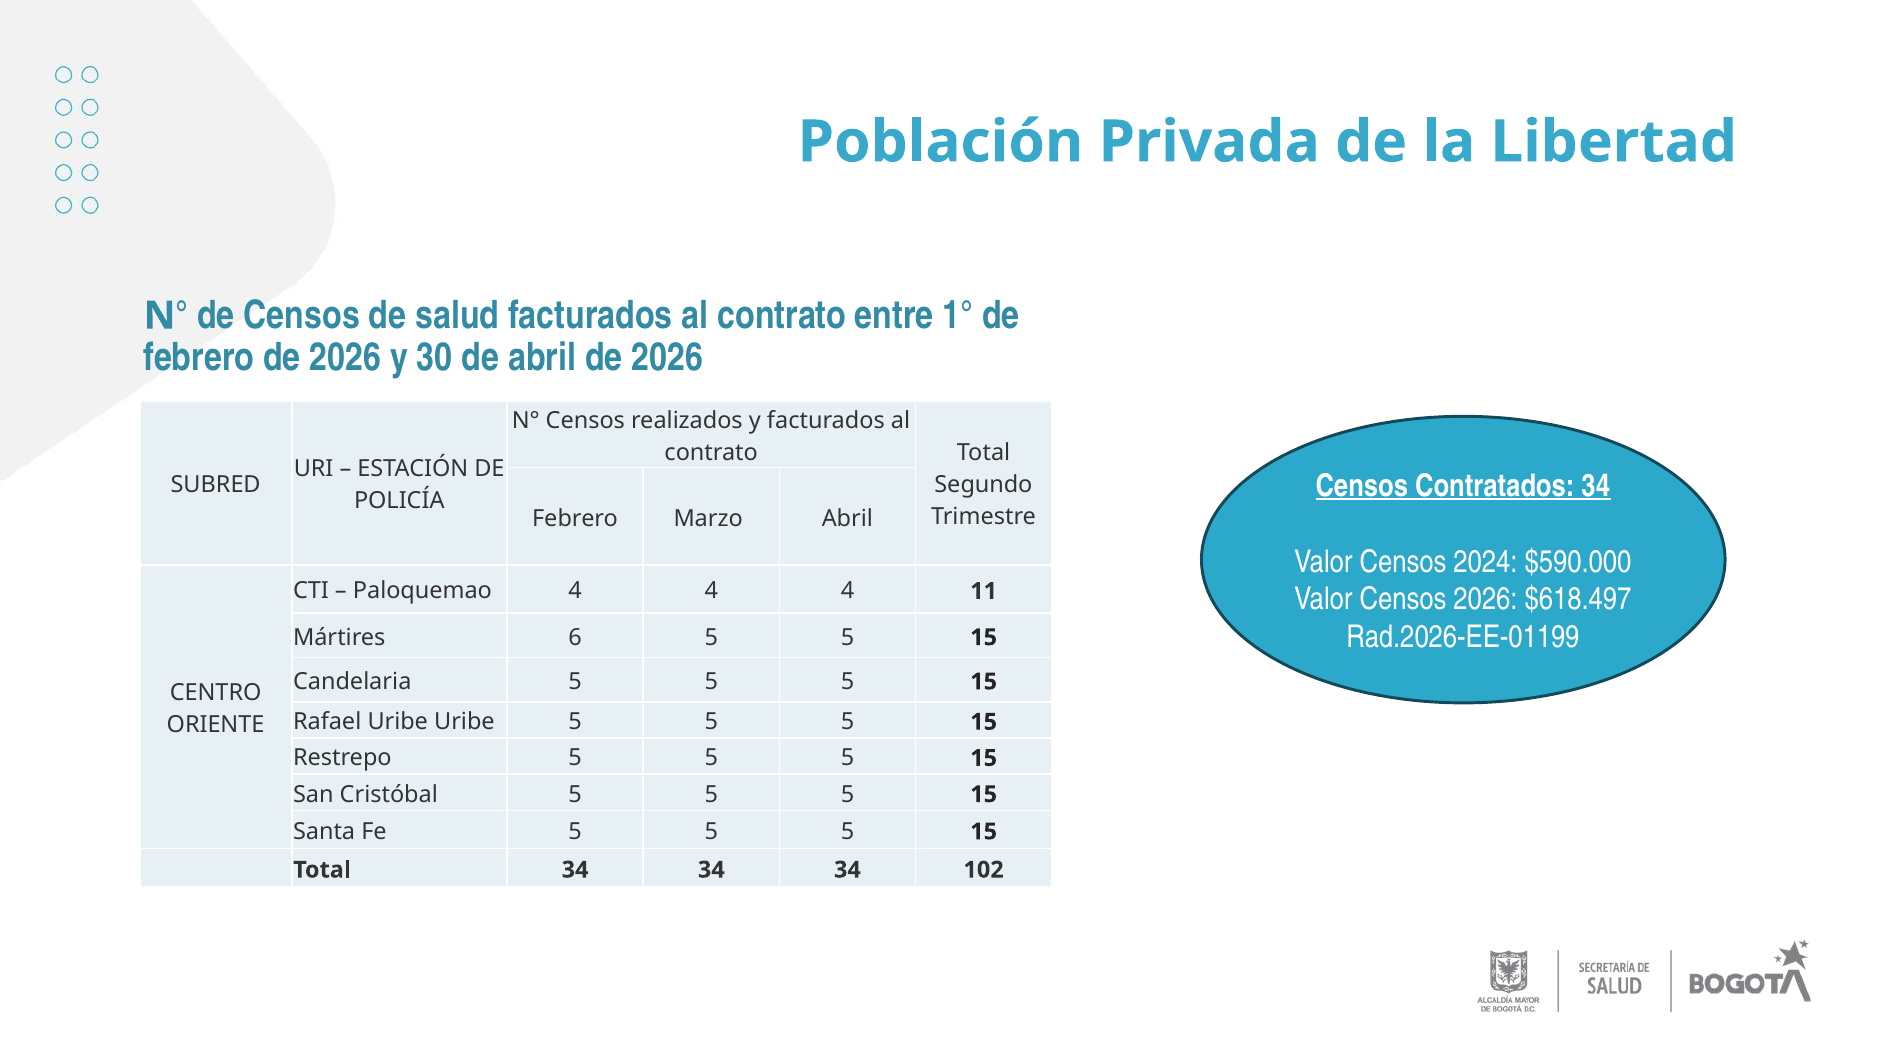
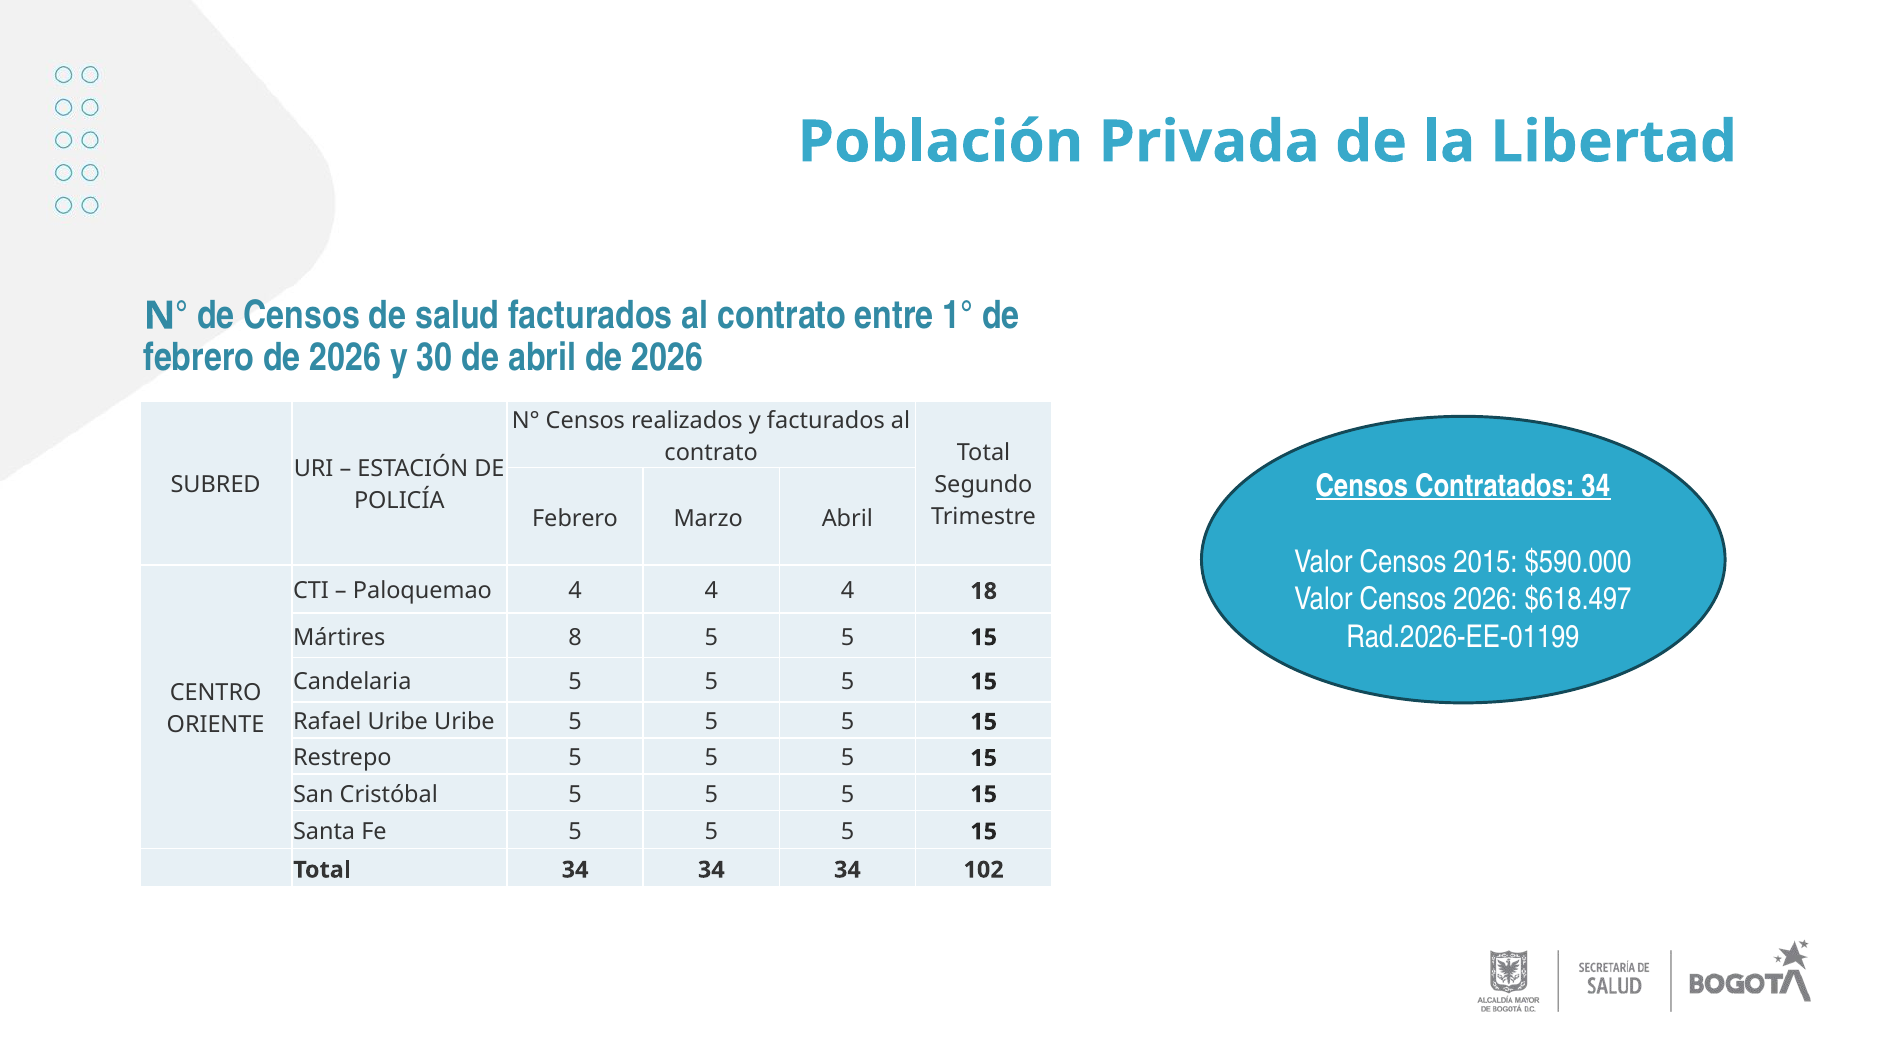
2024: 2024 -> 2015 (1485, 562)
11: 11 -> 18 (984, 591)
6: 6 -> 8 (575, 637)
